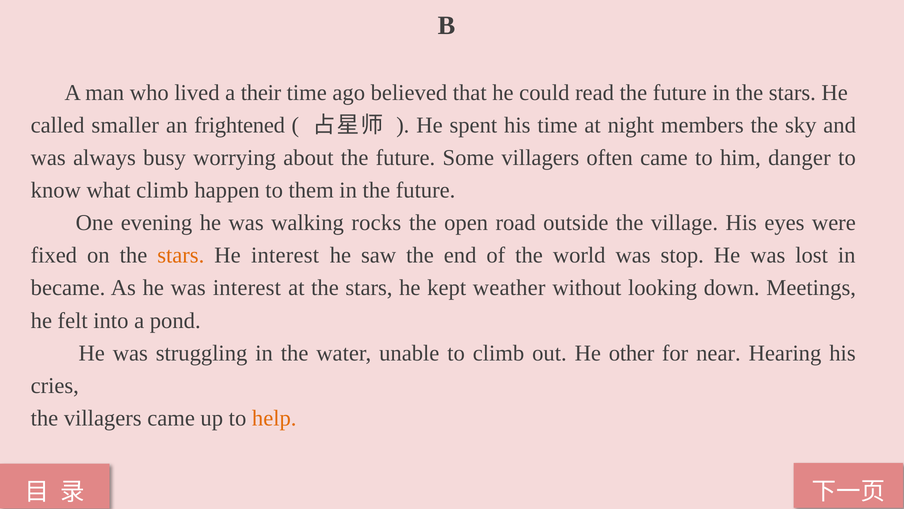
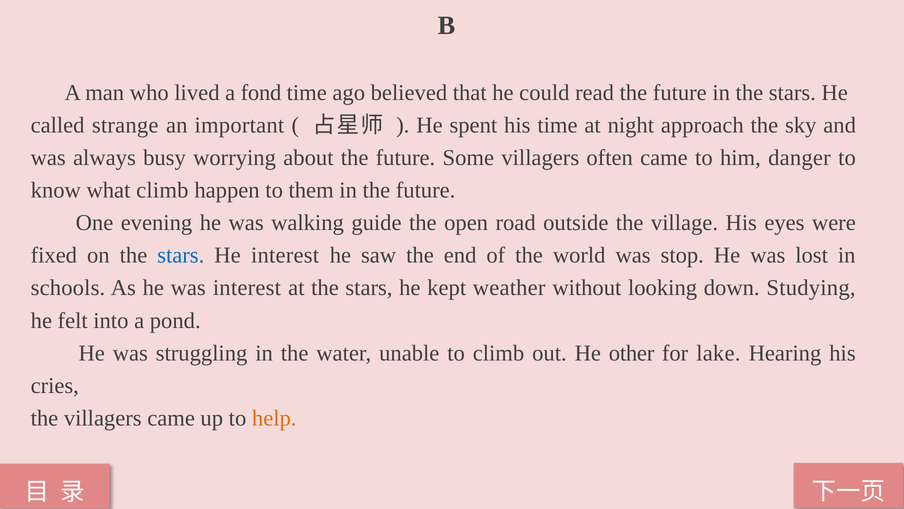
their: their -> fond (261, 92)
smaller: smaller -> strange (125, 125)
frightened: frightened -> important (239, 125)
members: members -> approach (702, 125)
rocks: rocks -> guide (376, 223)
stars colour: orange -> blue (181, 255)
became: became -> schools (68, 288)
Meetings: Meetings -> Studying (811, 288)
near: near -> lake (718, 353)
